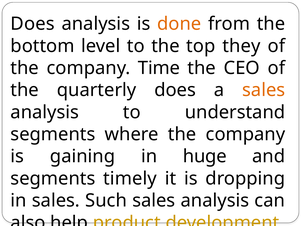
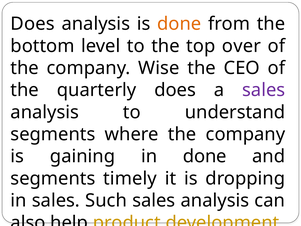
they: they -> over (241, 46)
Time: Time -> Wise (159, 68)
sales colour: orange -> purple (264, 90)
in huge: huge -> done (205, 156)
